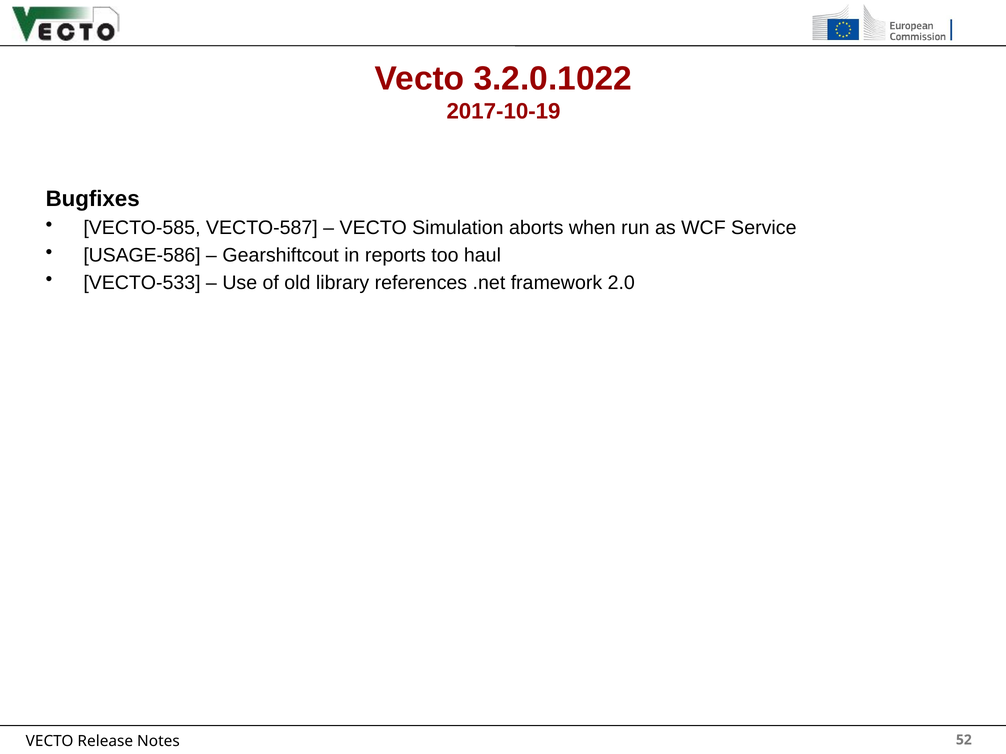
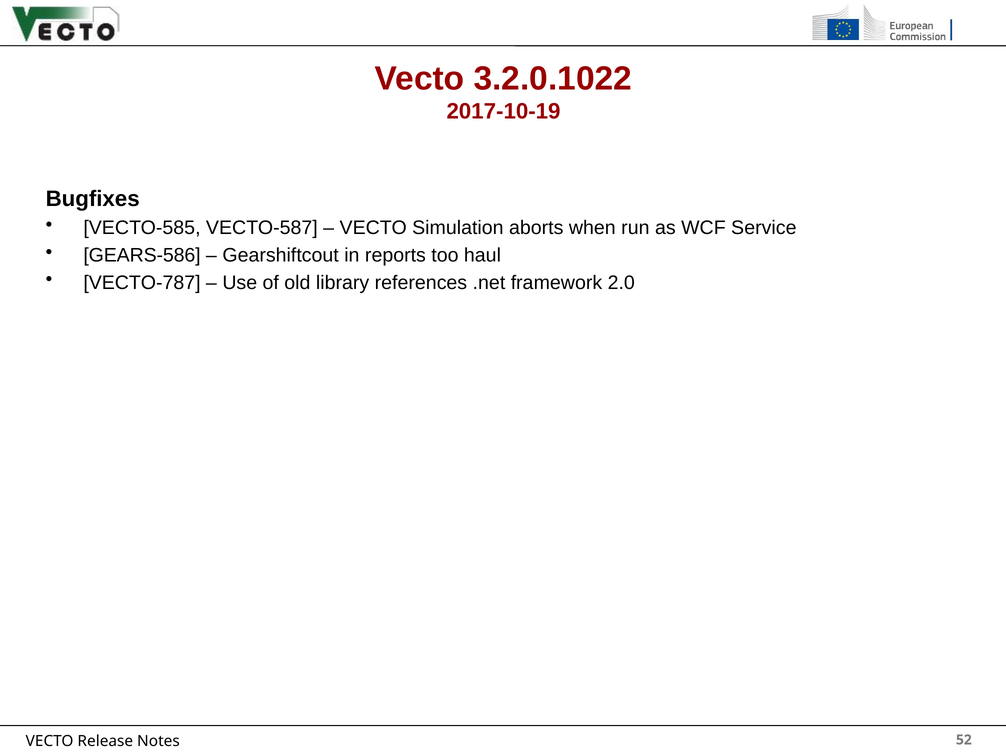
USAGE-586: USAGE-586 -> GEARS-586 (142, 255)
VECTO-533: VECTO-533 -> VECTO-787 (142, 283)
